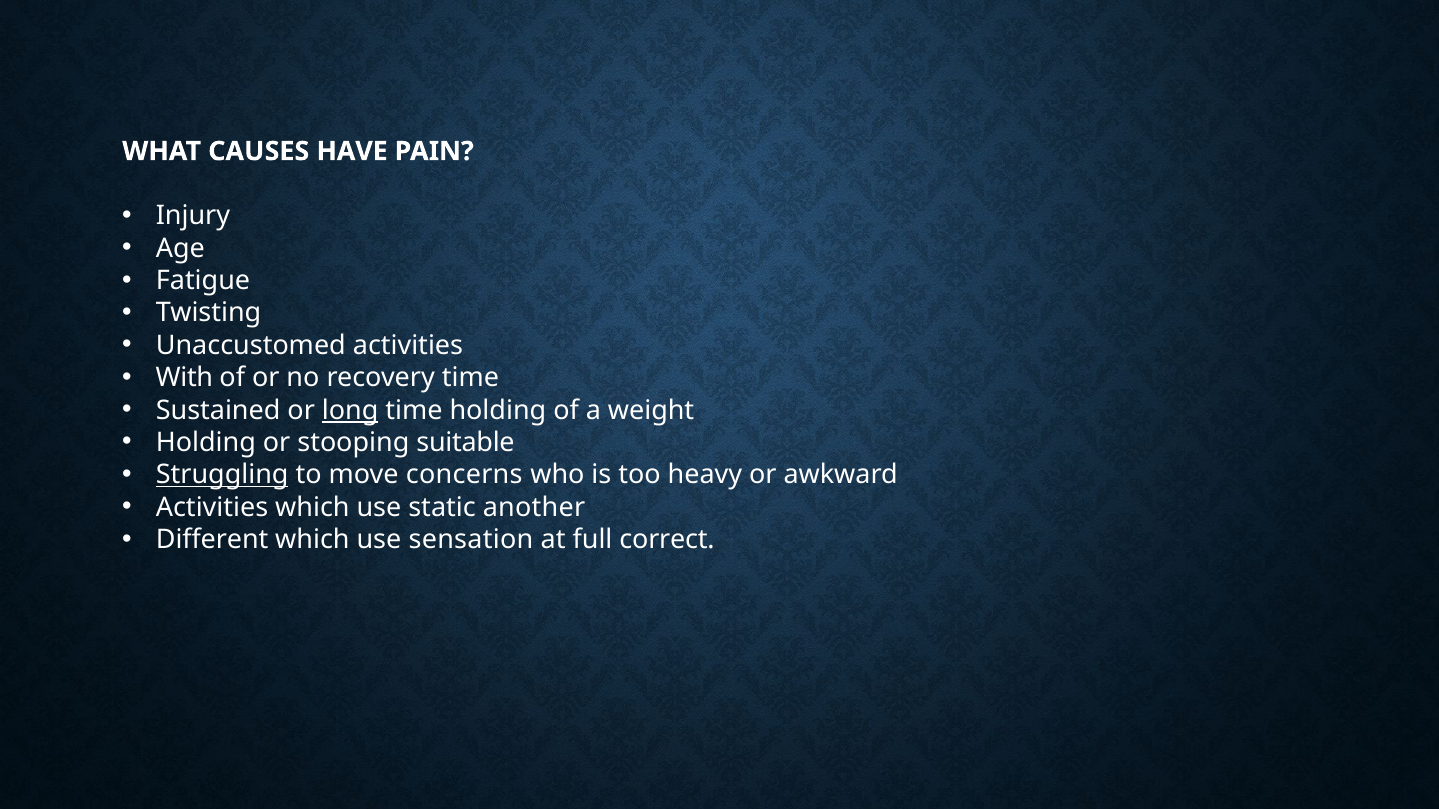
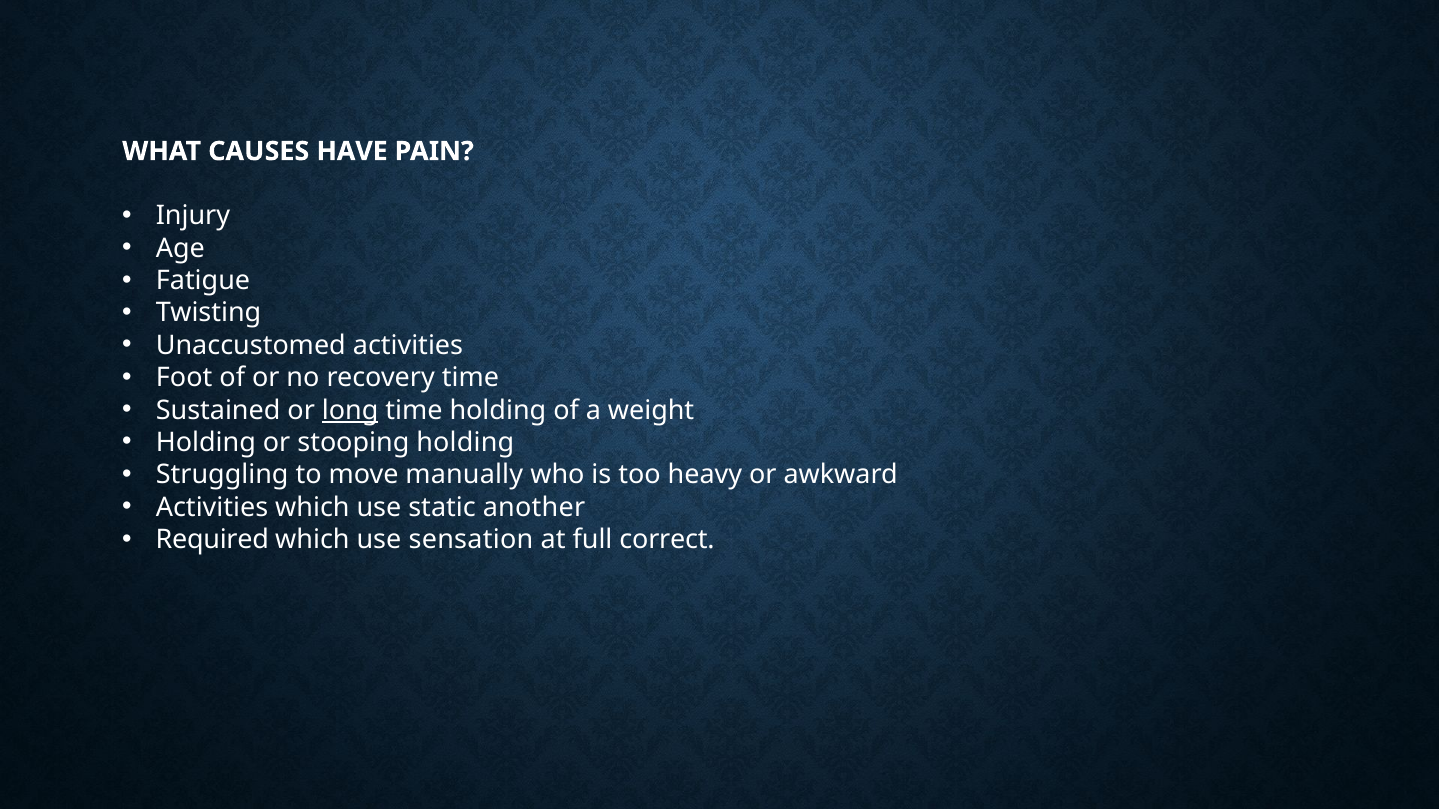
With: With -> Foot (184, 378)
stooping suitable: suitable -> holding (465, 443)
Struggling underline: present -> none (222, 475)
concerns: concerns -> manually (464, 475)
Different: Different -> Required (212, 540)
